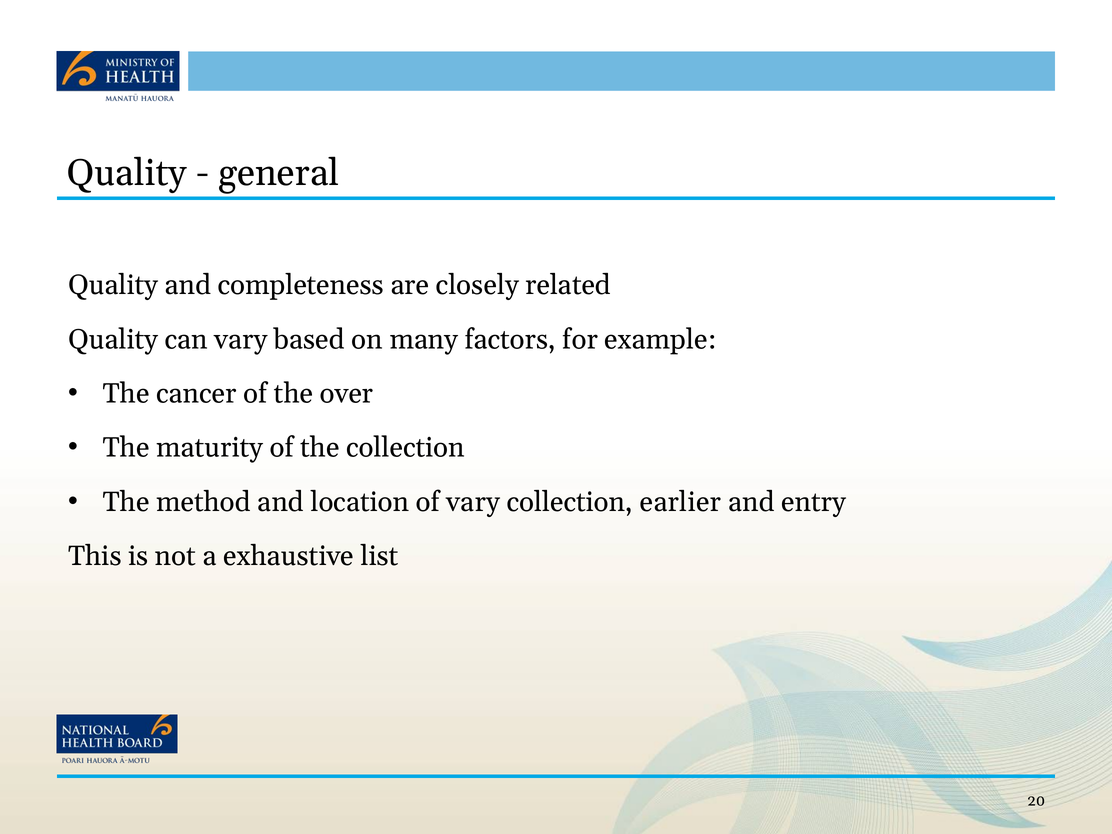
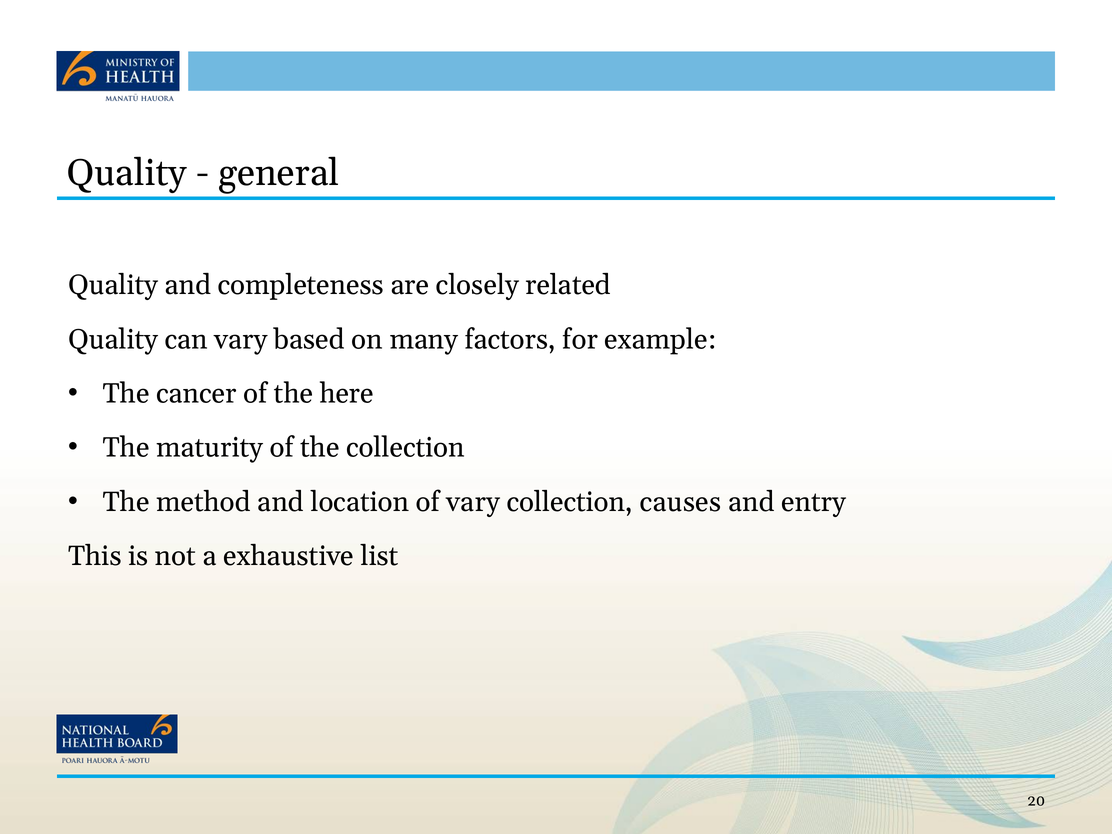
over: over -> here (347, 394)
earlier: earlier -> causes (680, 502)
